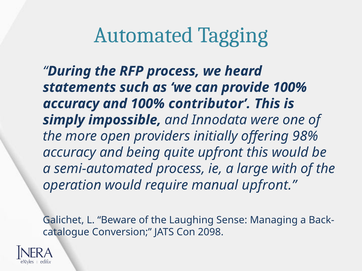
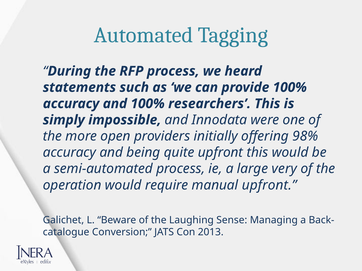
contributor: contributor -> researchers (210, 104)
with: with -> very (284, 169)
2098: 2098 -> 2013 (211, 233)
